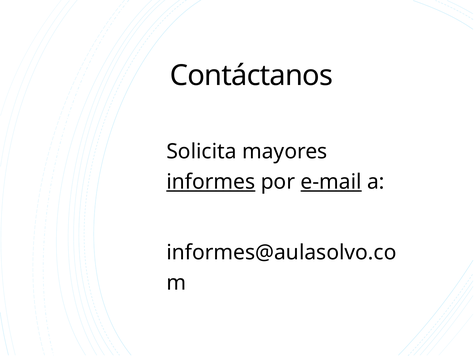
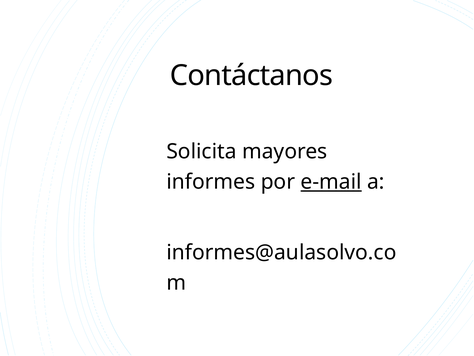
informes underline: present -> none (211, 182)
